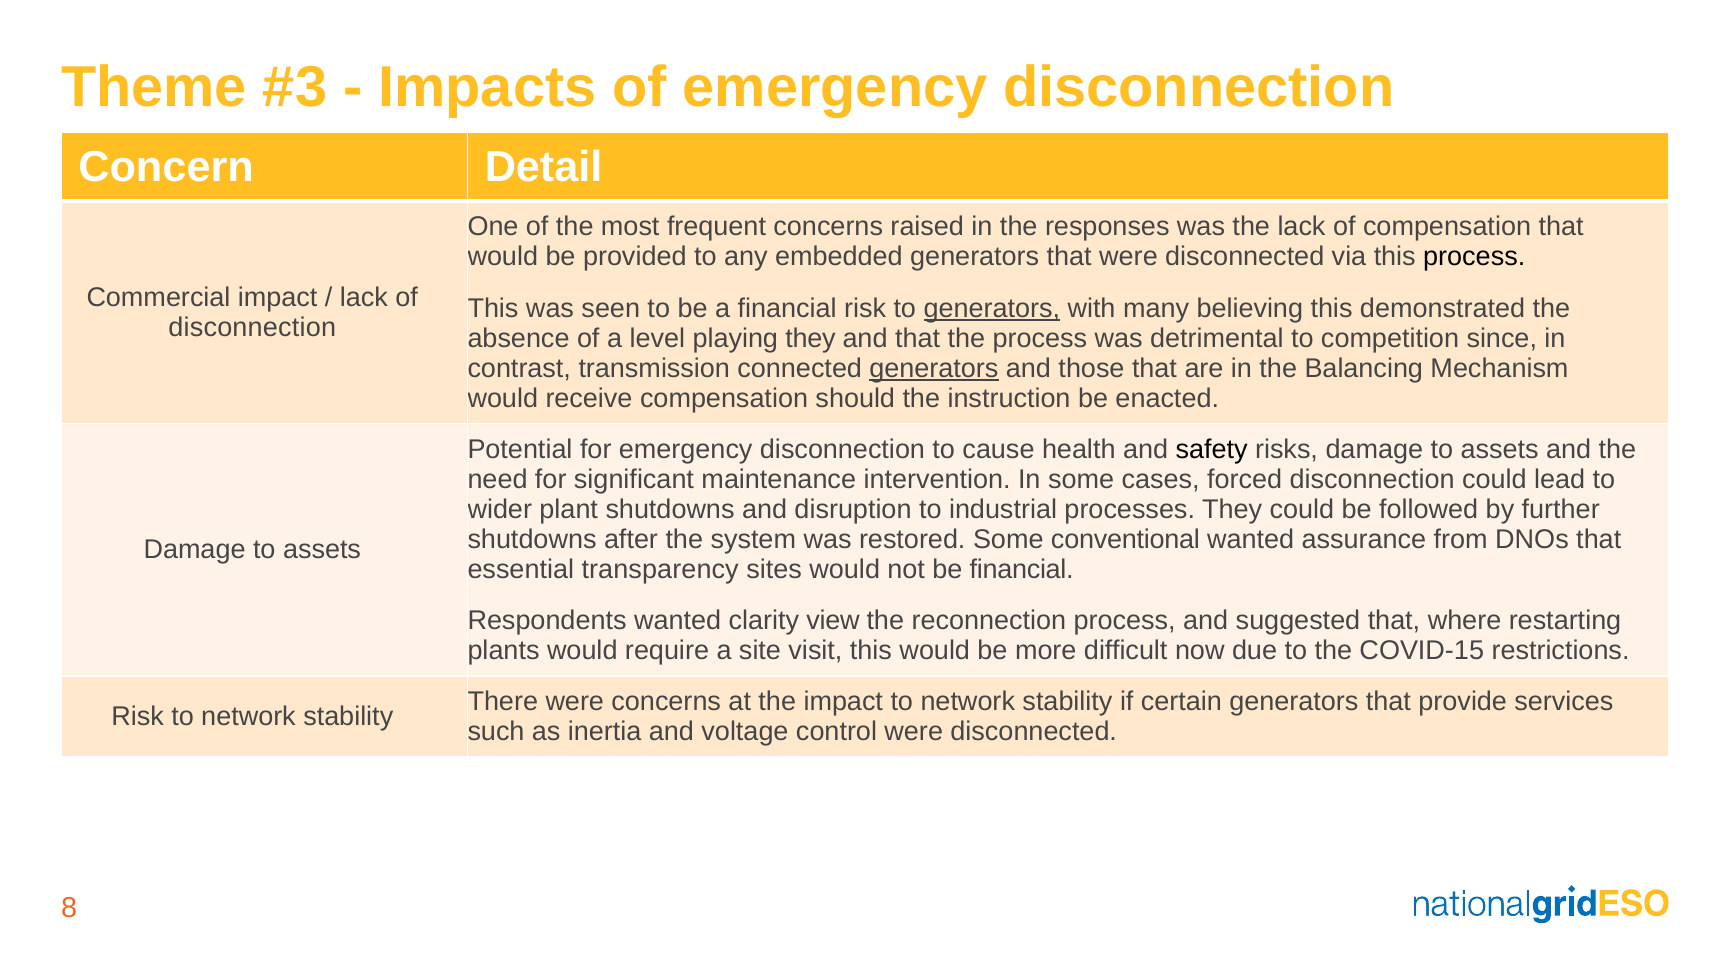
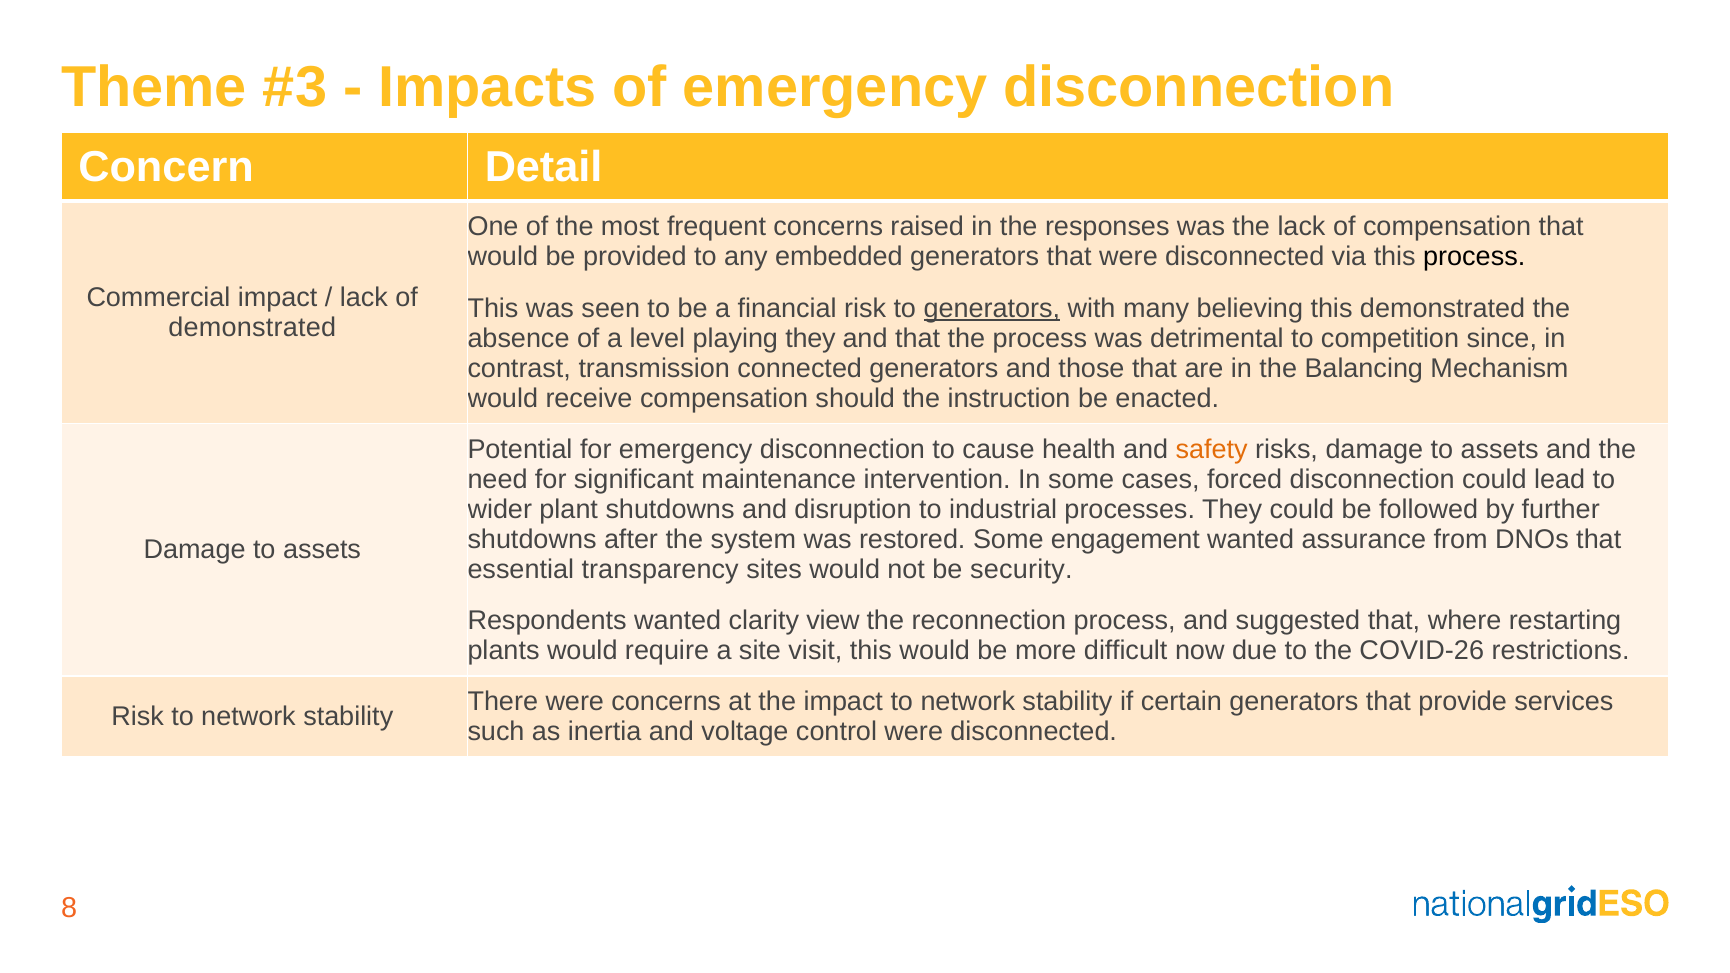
disconnection: disconnection -> demonstrated (252, 328)
generators underline: present -> none (934, 369)
safety colour: black -> orange (1212, 449)
conventional: conventional -> engagement (1125, 539)
be financial: financial -> security (1021, 569)
COVID-15: COVID-15 -> COVID-26 (1422, 651)
